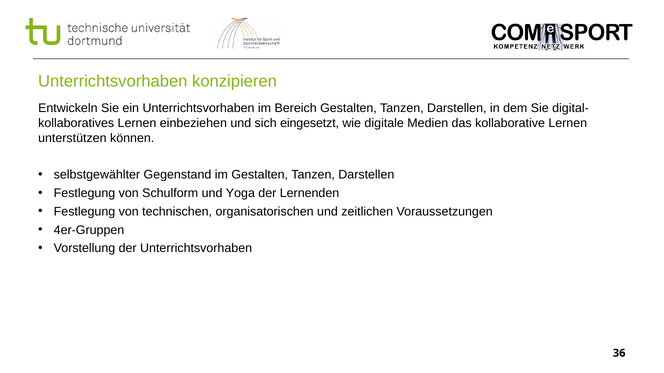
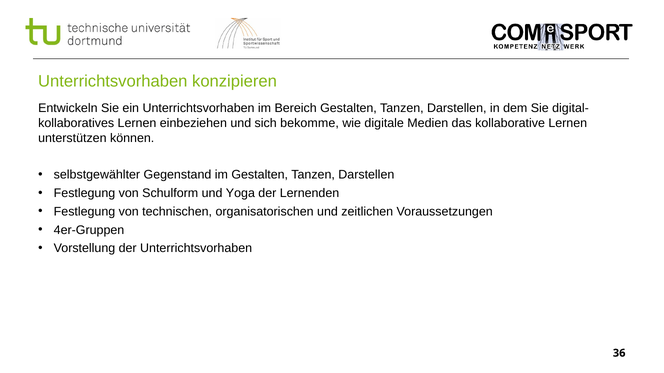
eingesetzt: eingesetzt -> bekomme (309, 123)
